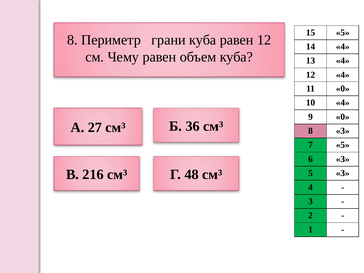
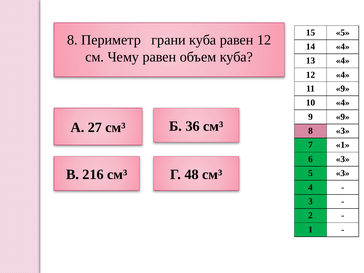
11 0: 0 -> 9 (343, 89)
9 0: 0 -> 9 (343, 117)
7 5: 5 -> 1 (343, 145)
